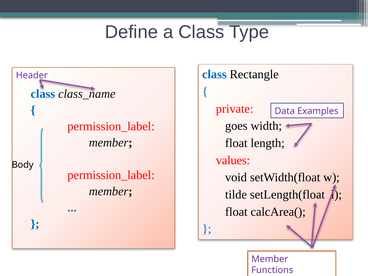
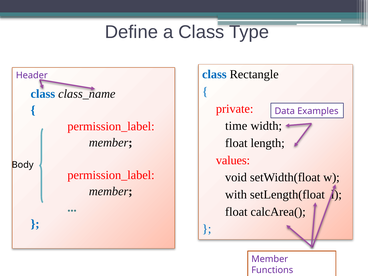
goes: goes -> time (236, 126)
tilde: tilde -> with (236, 195)
